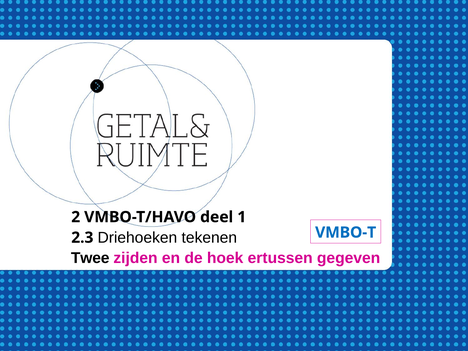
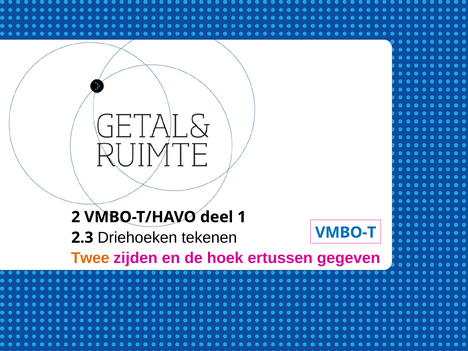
Twee colour: black -> orange (90, 258)
